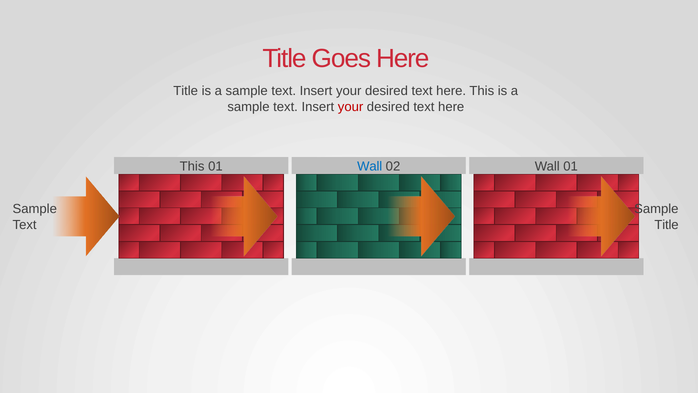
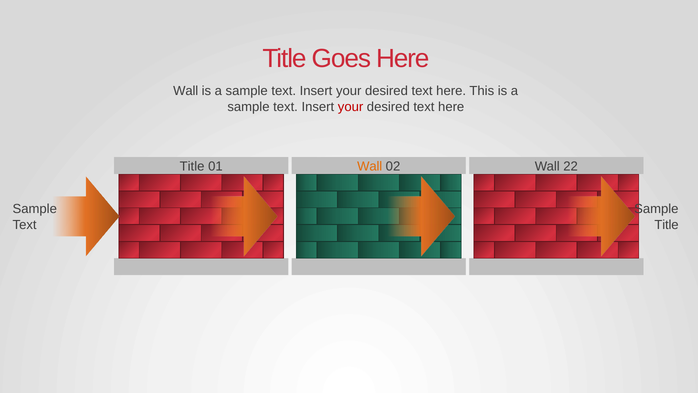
Title: Title -> Wall (186, 91)
This: This -> Title (192, 166)
Wall colour: blue -> orange (370, 166)
Wall 01: 01 -> 22 (571, 166)
